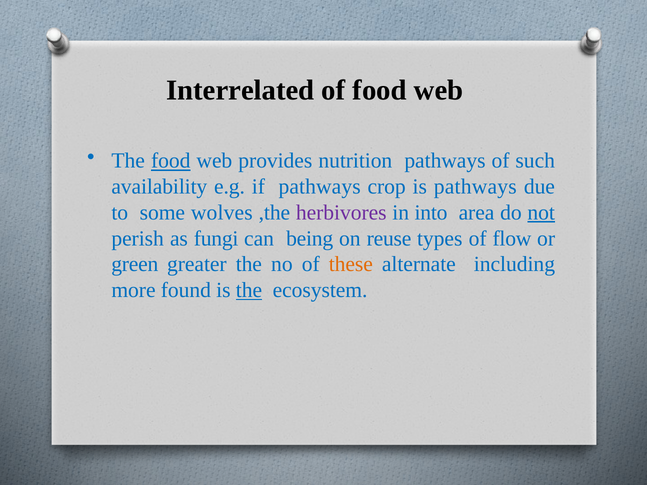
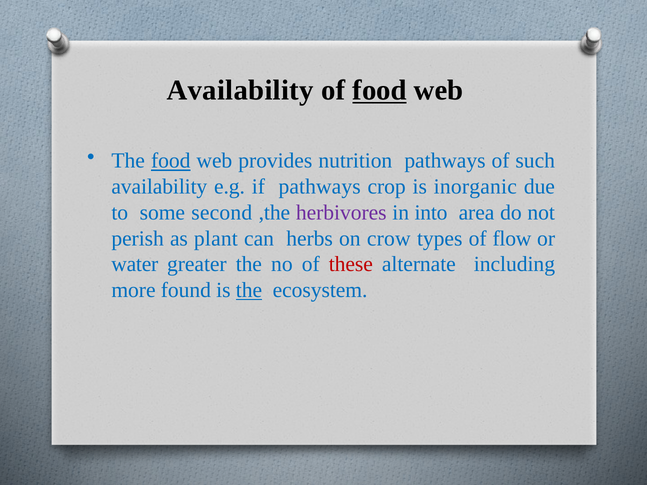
Interrelated: Interrelated -> Availability (240, 90)
food underline: none -> present (380, 90)
is pathways: pathways -> inorganic (475, 187)
wolves: wolves -> second (222, 213)
not underline: present -> none (541, 213)
fungi: fungi -> plant (216, 239)
being: being -> herbs (310, 239)
reuse: reuse -> crow (389, 239)
green: green -> water (135, 264)
these colour: orange -> red (351, 264)
